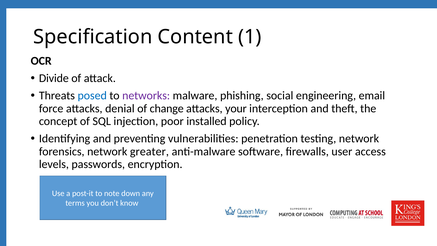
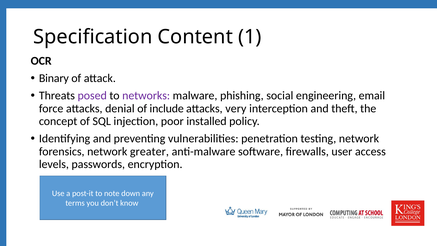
Divide: Divide -> Binary (54, 78)
posed colour: blue -> purple (92, 96)
change: change -> include (167, 108)
your: your -> very (236, 108)
